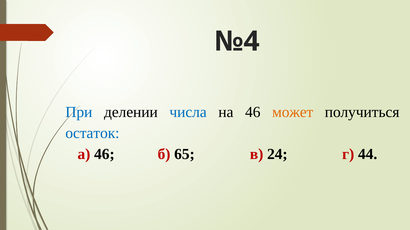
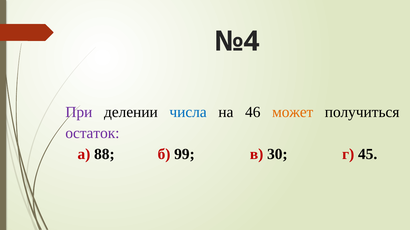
При colour: blue -> purple (79, 112)
остаток colour: blue -> purple (92, 133)
а 46: 46 -> 88 (104, 155)
65: 65 -> 99 (184, 155)
24: 24 -> 30 (277, 155)
44: 44 -> 45 (368, 155)
